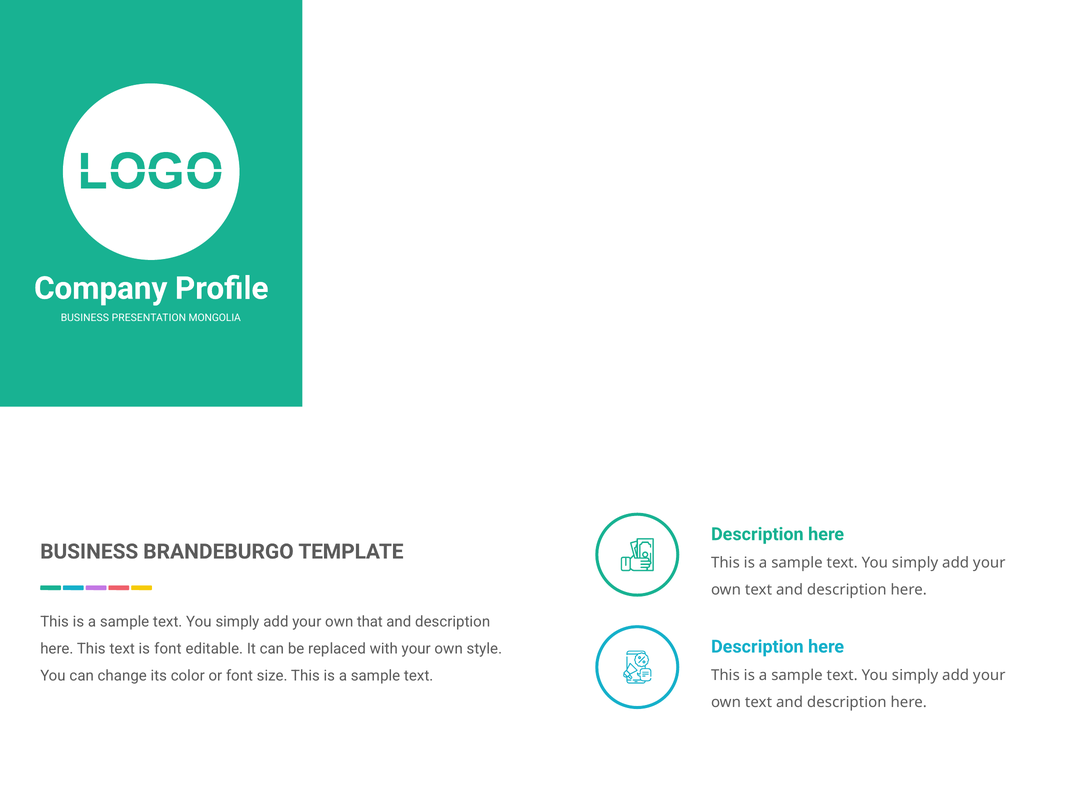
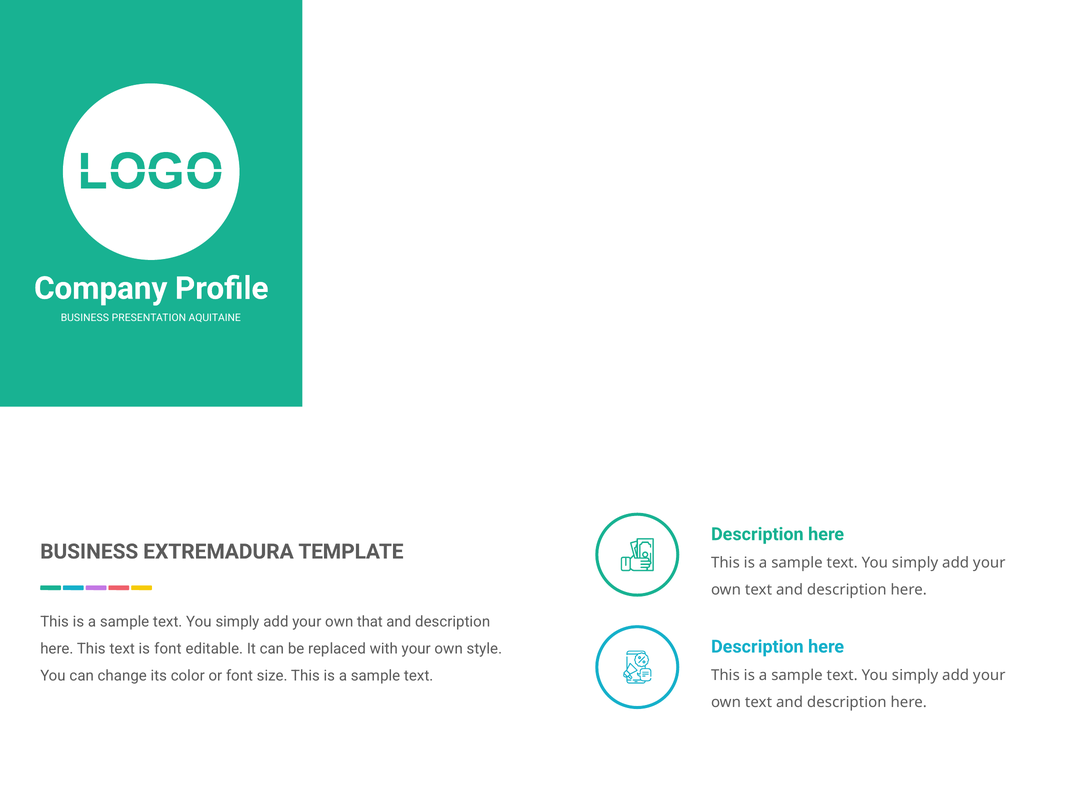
MONGOLIA: MONGOLIA -> AQUITAINE (215, 318)
BRANDEBURGO: BRANDEBURGO -> EXTREMADURA (218, 552)
